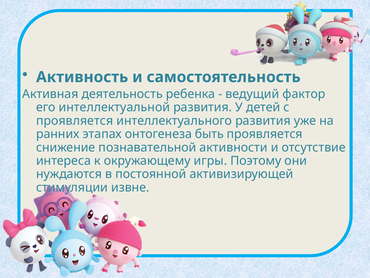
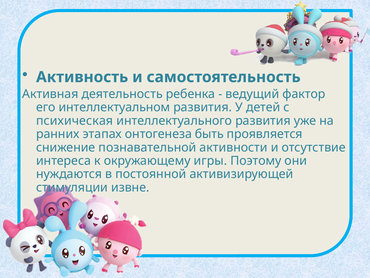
интеллектуальной: интеллектуальной -> интеллектуальном (114, 107)
проявляется: проявляется -> психическая (75, 121)
